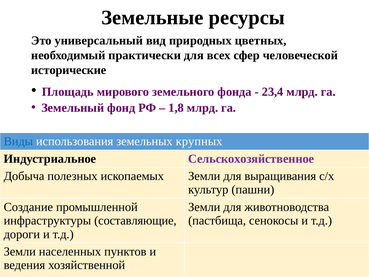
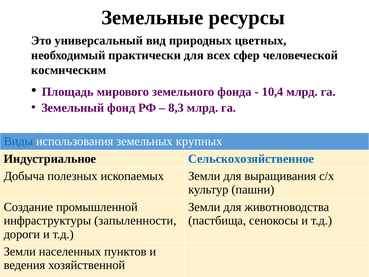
исторические: исторические -> космическим (69, 70)
23,4: 23,4 -> 10,4 (273, 92)
1,8: 1,8 -> 8,3 (176, 108)
Сельскохозяйственное colour: purple -> blue (251, 159)
составляющие: составляющие -> запыленности (135, 220)
